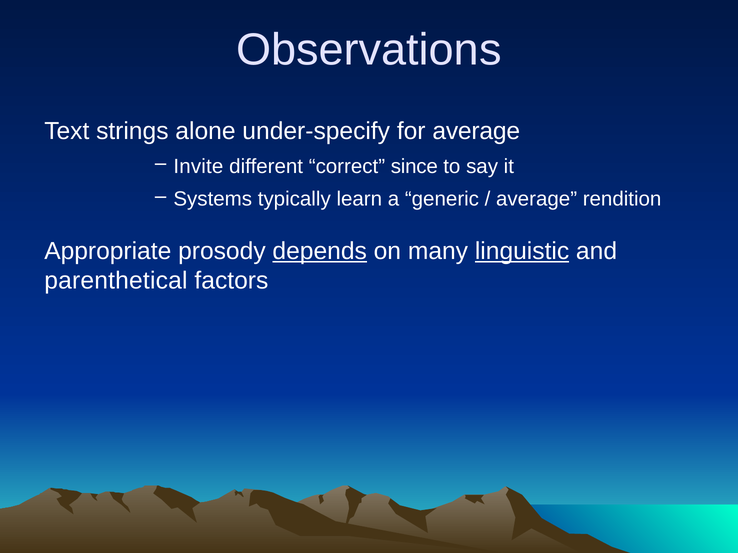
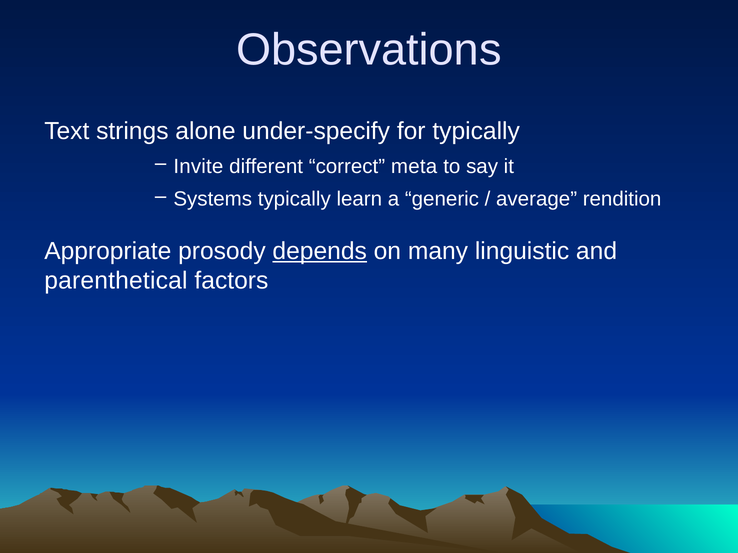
for average: average -> typically (476, 131)
since: since -> meta (414, 166)
linguistic underline: present -> none (522, 251)
